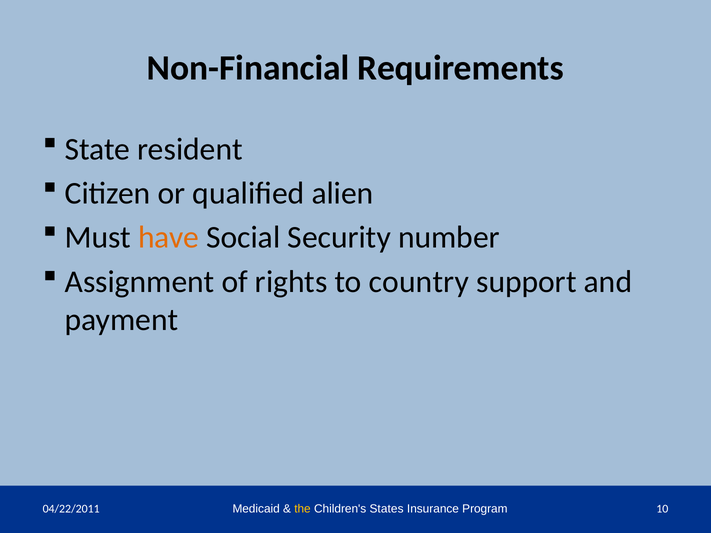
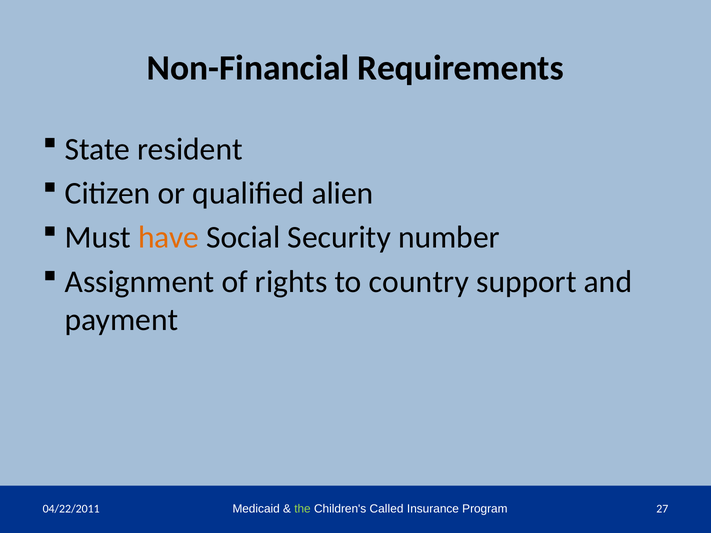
the colour: yellow -> light green (302, 509)
States: States -> Called (387, 509)
10: 10 -> 27 (662, 509)
